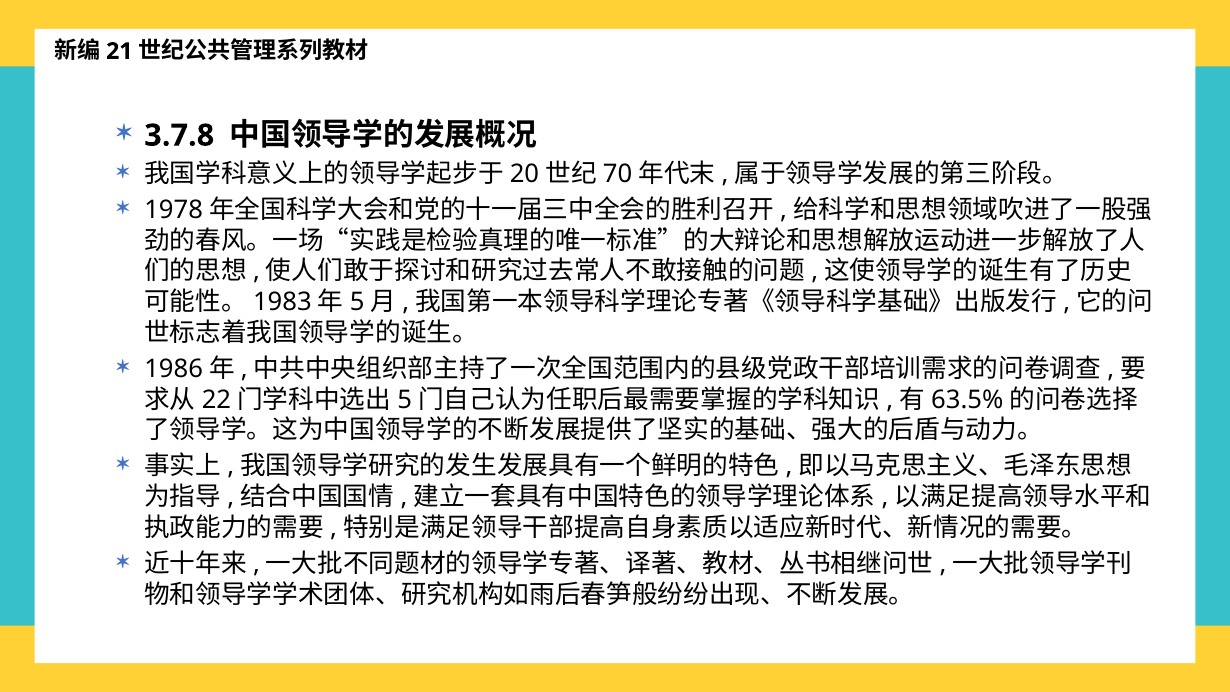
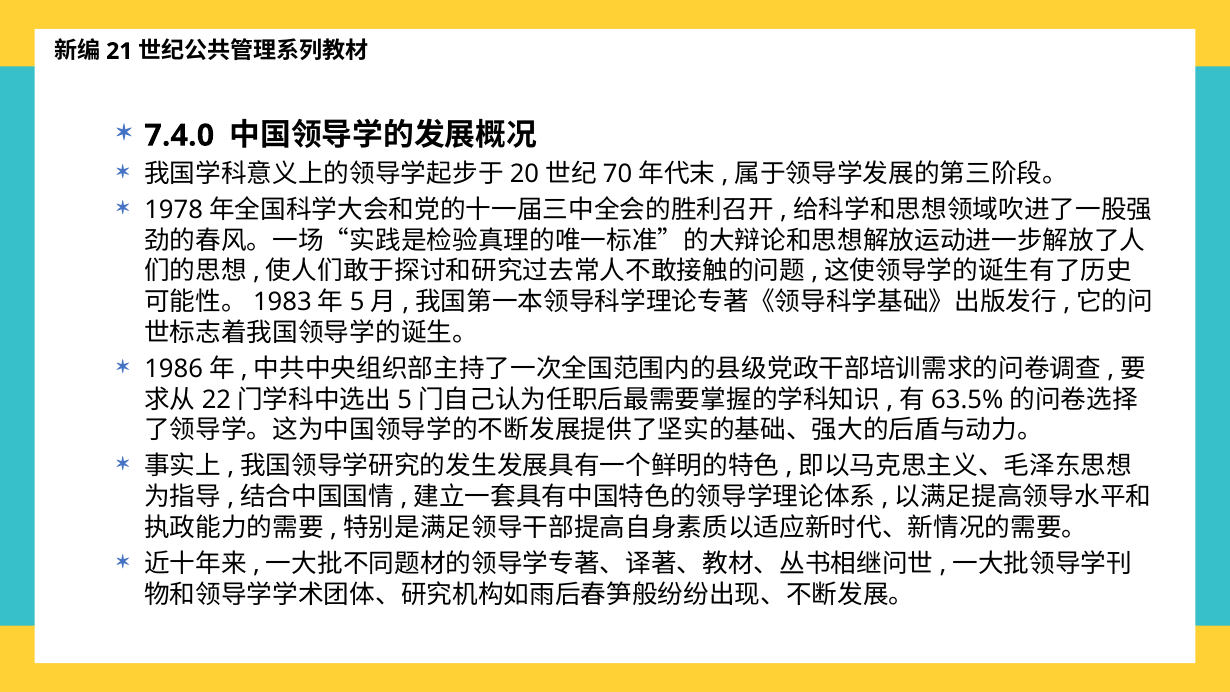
3.7.8: 3.7.8 -> 7.4.0 (179, 135)
